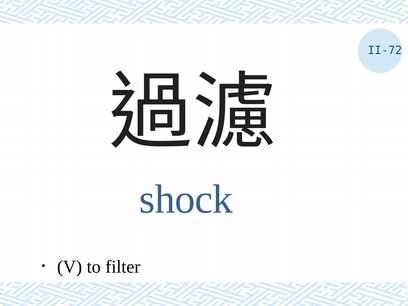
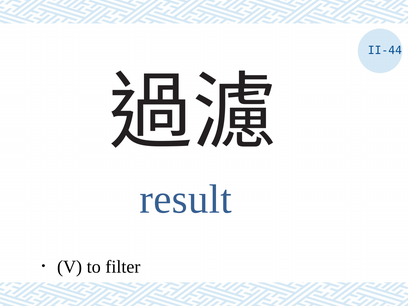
II-72: II-72 -> II-44 (385, 50)
shock: shock -> result (186, 199)
